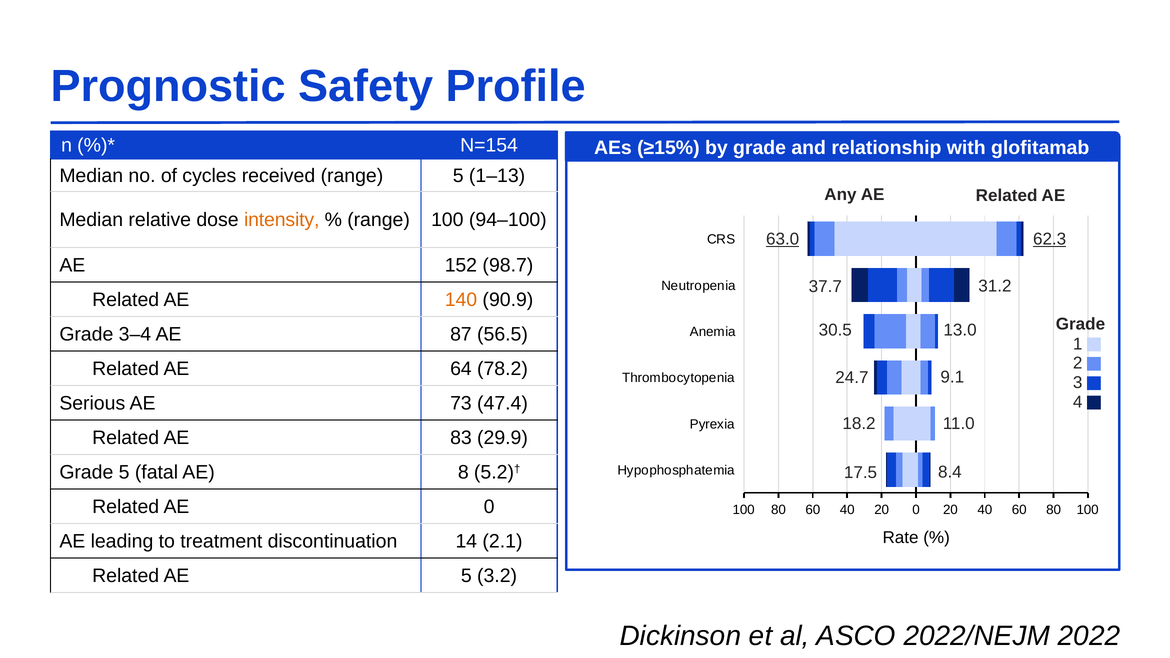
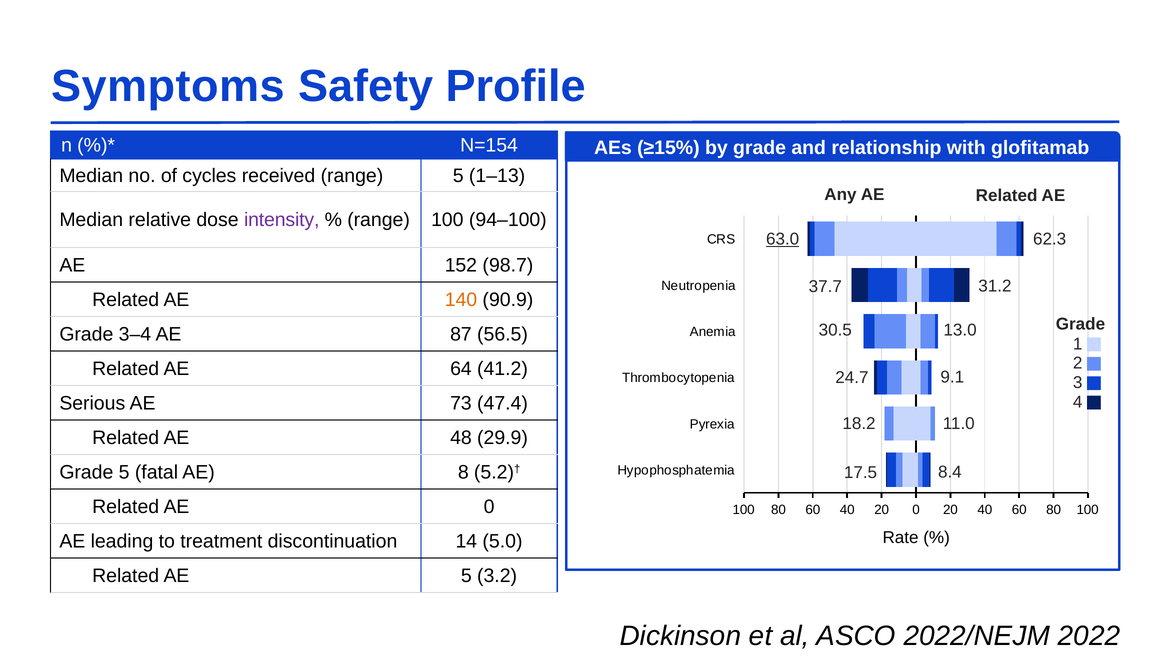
Prognostic: Prognostic -> Symptoms (168, 86)
intensity colour: orange -> purple (282, 220)
62.3 underline: present -> none (1050, 239)
78.2: 78.2 -> 41.2 (502, 369)
83: 83 -> 48 (461, 438)
2.1: 2.1 -> 5.0 (502, 541)
